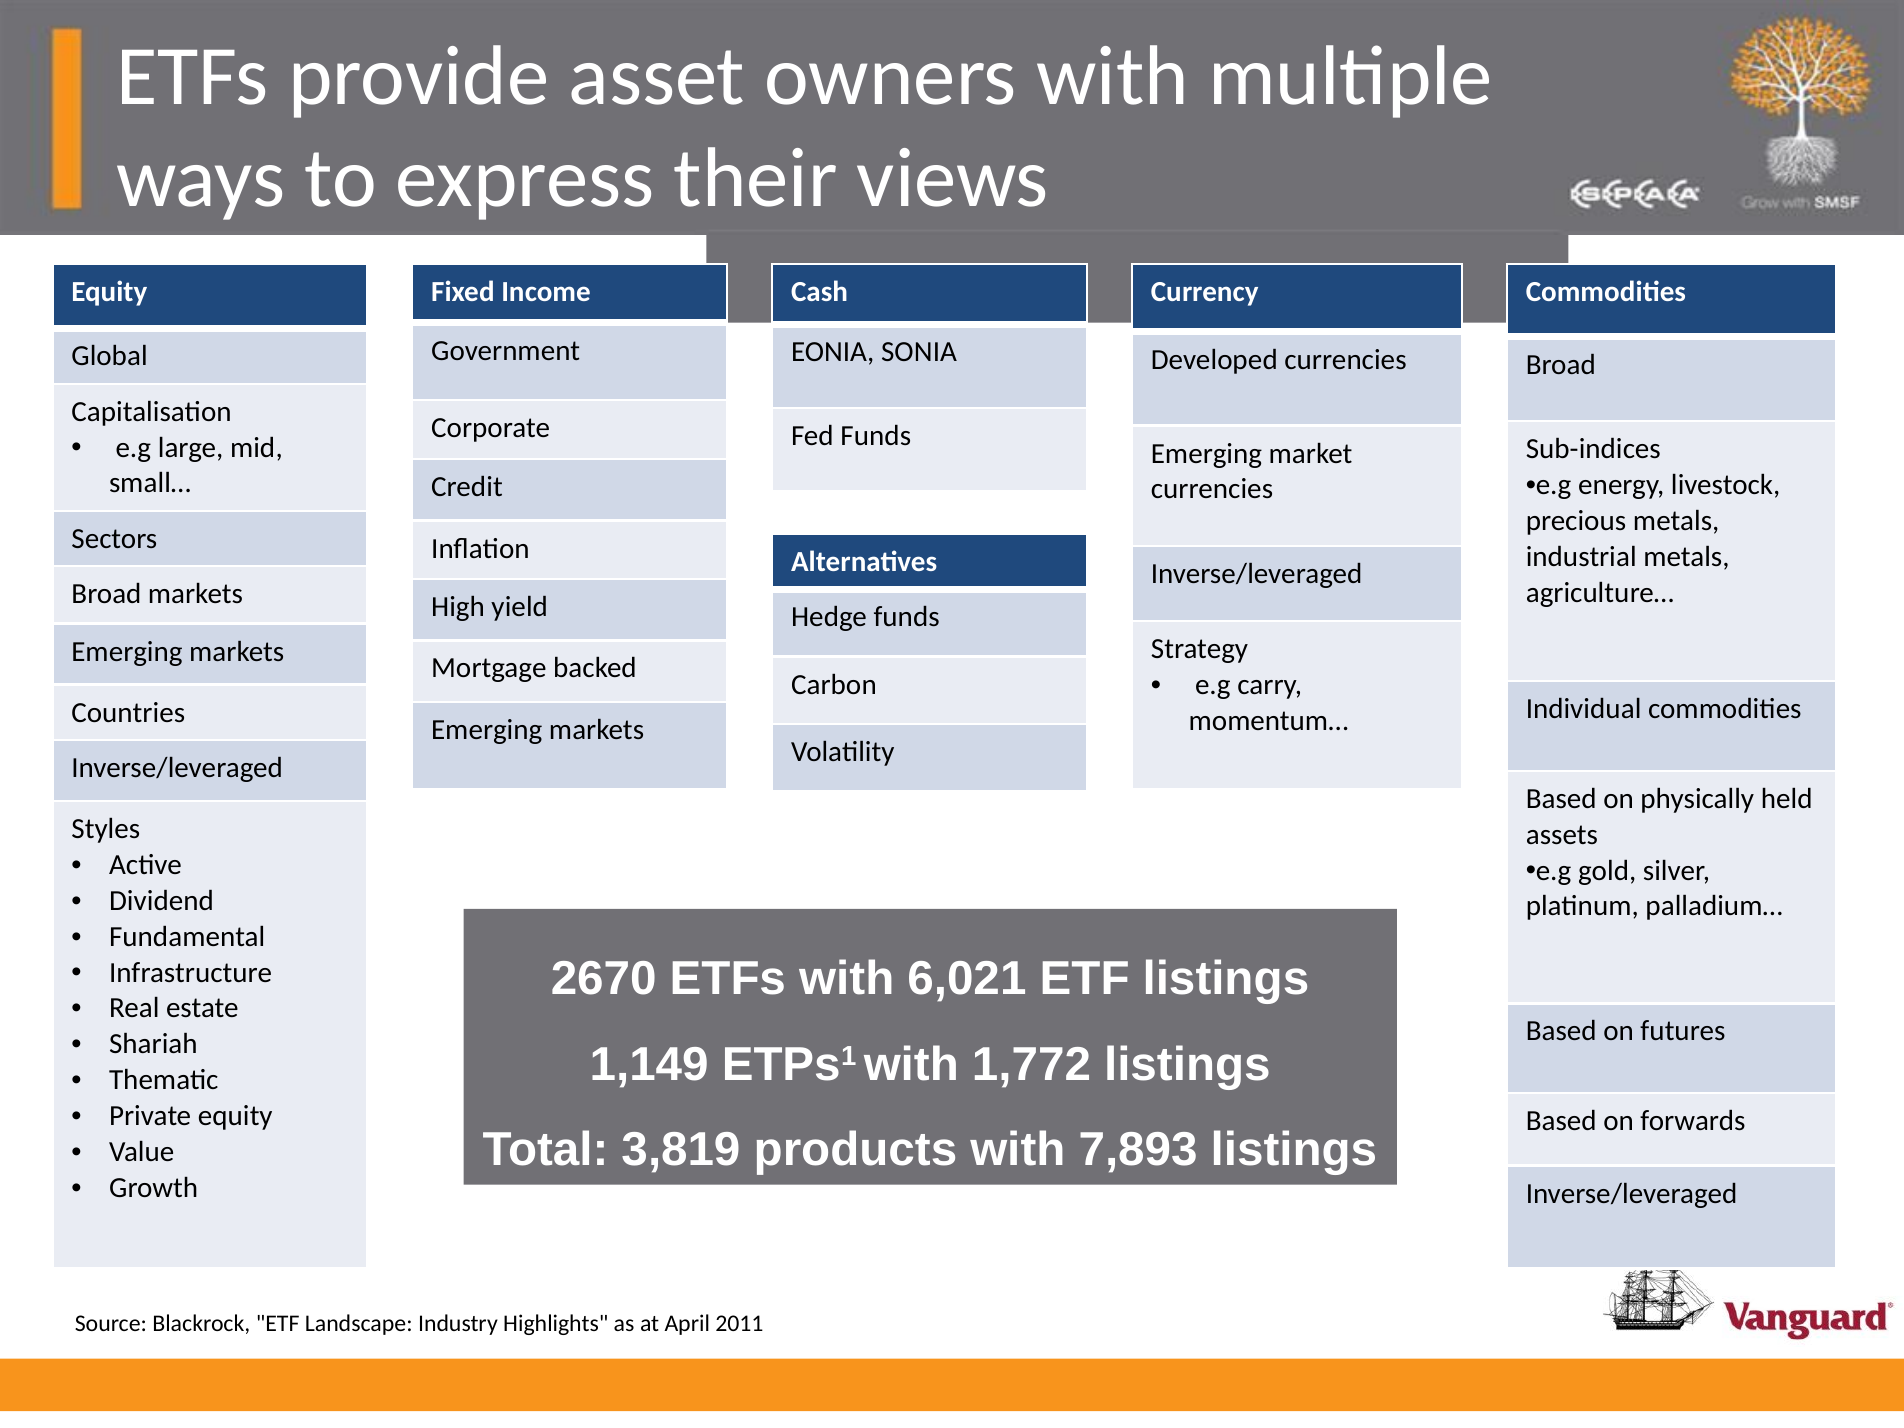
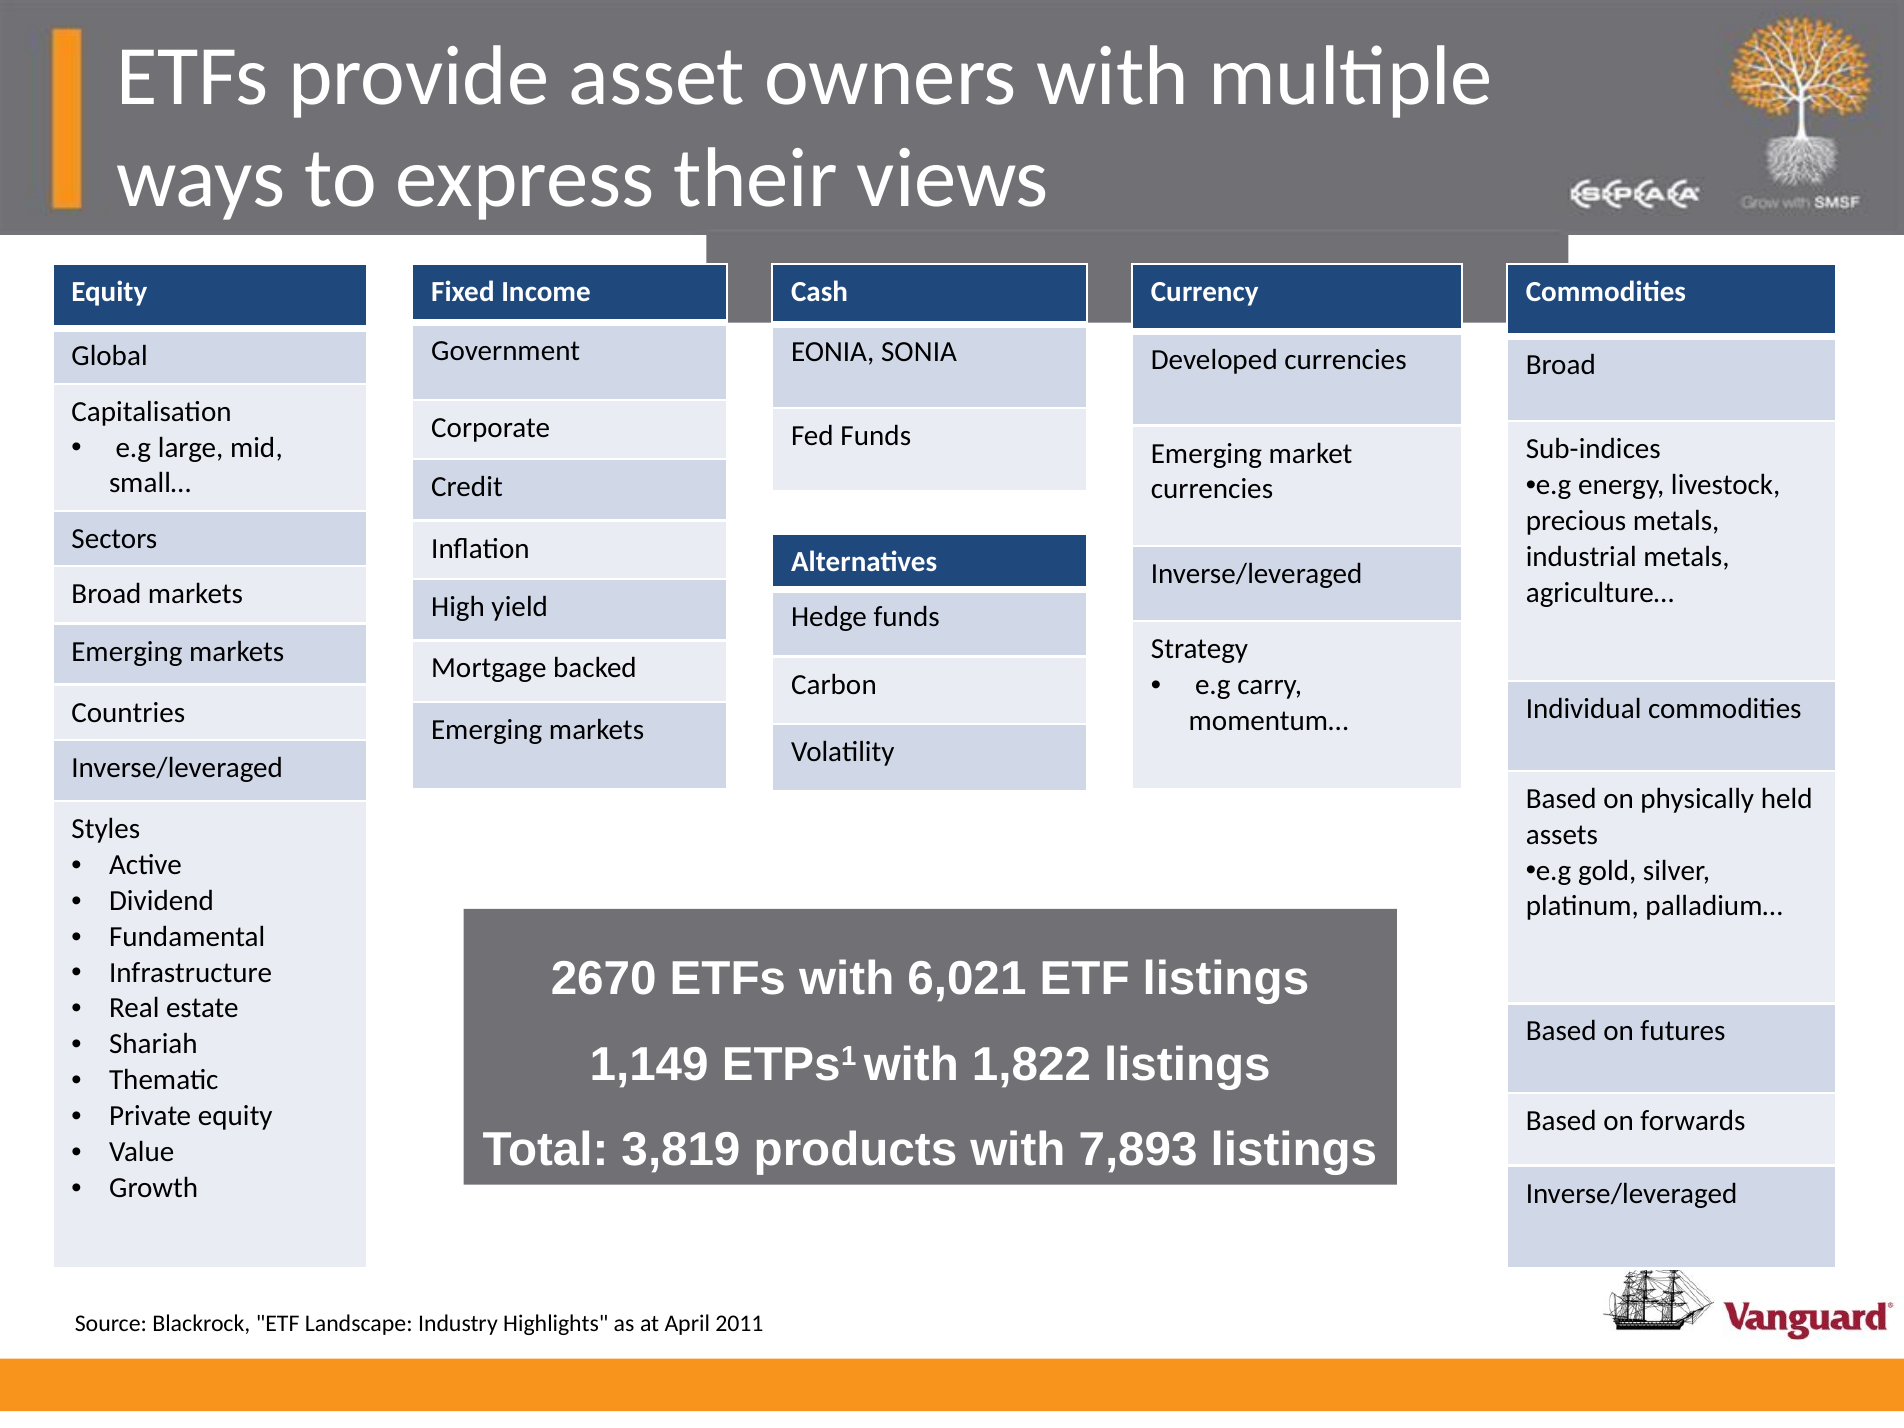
1,772: 1,772 -> 1,822 (1031, 1064)
